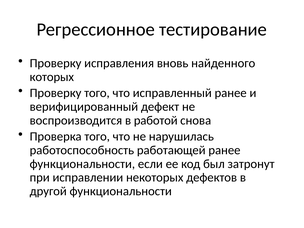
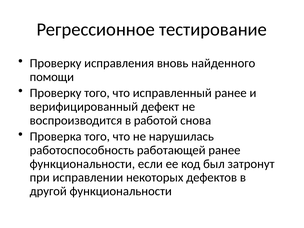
которых: которых -> помощи (52, 77)
